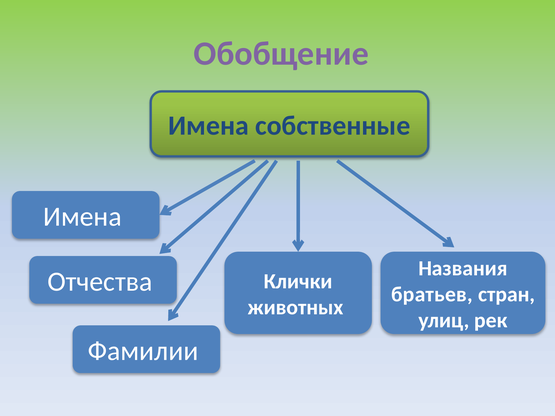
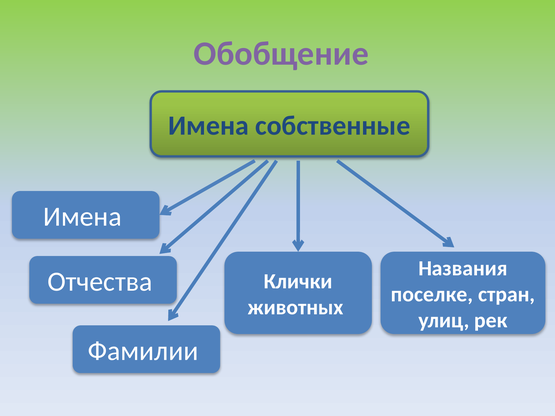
братьев: братьев -> поселке (432, 295)
